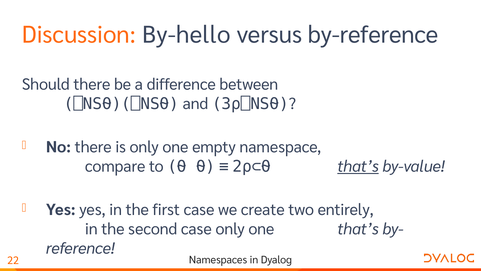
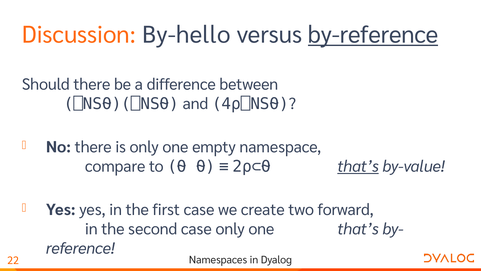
by-reference underline: none -> present (373, 35)
3⍴⎕NS⍬: 3⍴⎕NS⍬ -> 4⍴⎕NS⍬ (250, 104)
entirely: entirely -> forward (346, 210)
